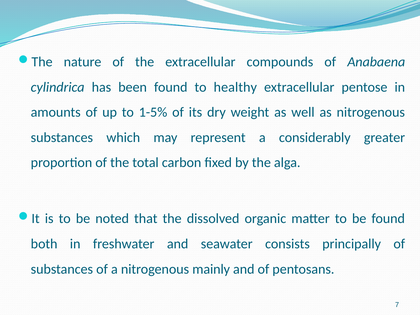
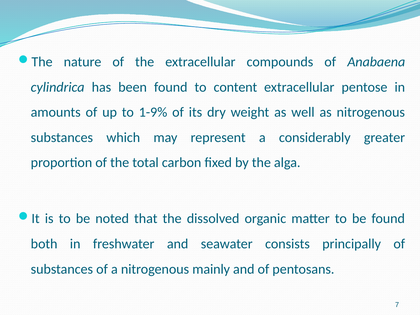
healthy: healthy -> content (235, 87)
1-5%: 1-5% -> 1-9% (153, 112)
